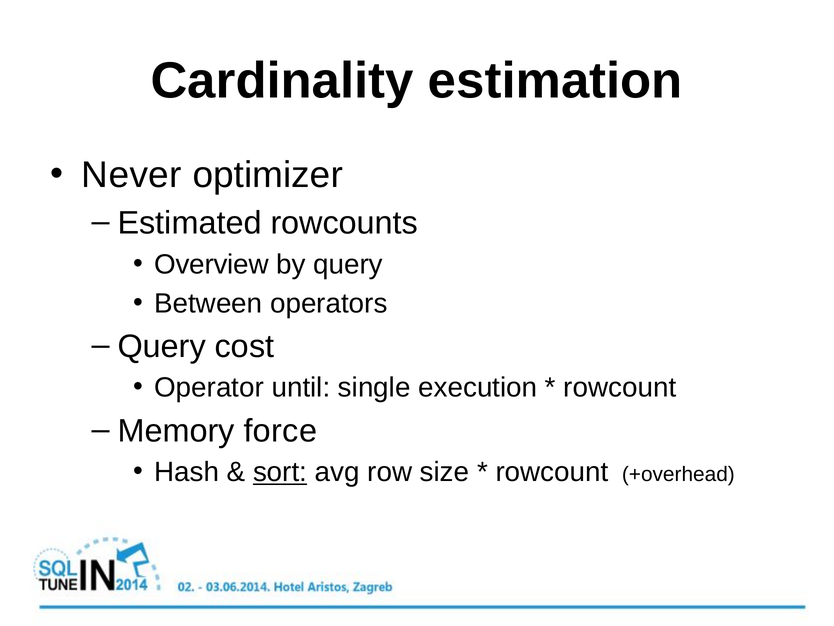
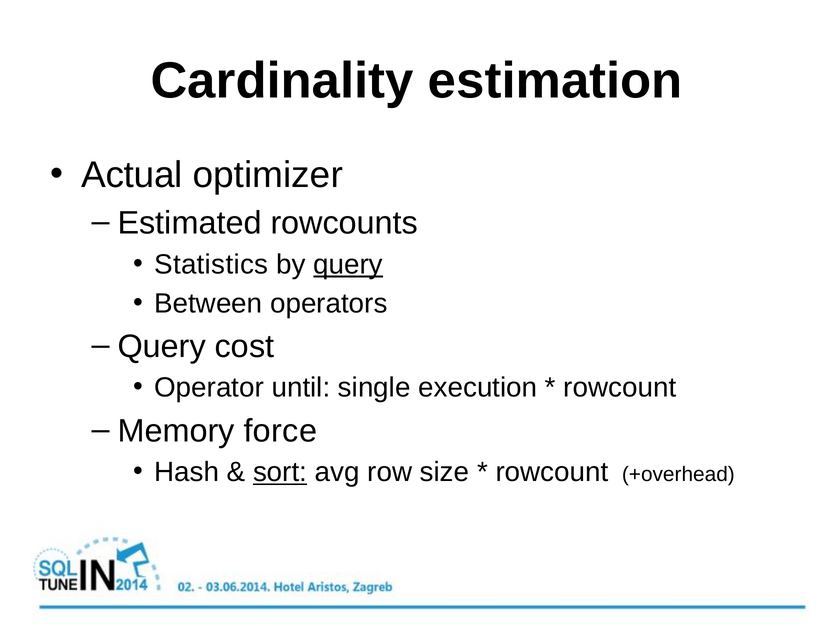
Never: Never -> Actual (132, 175)
Overview: Overview -> Statistics (211, 264)
query underline: none -> present (348, 264)
